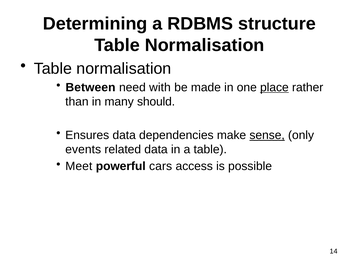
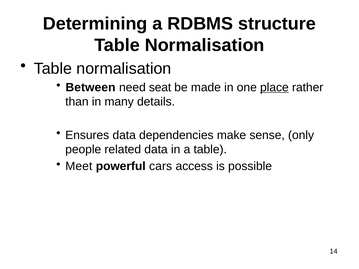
with: with -> seat (160, 87)
should: should -> details (156, 102)
sense underline: present -> none (267, 135)
events: events -> people (83, 150)
